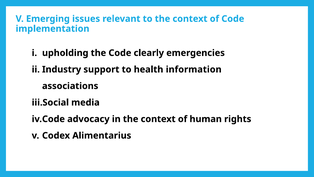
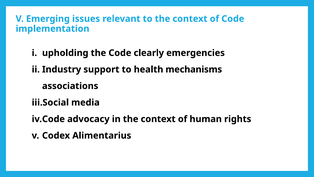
information: information -> mechanisms (194, 69)
